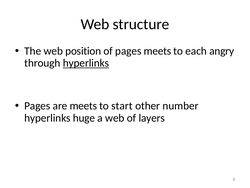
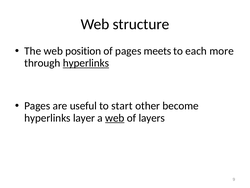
angry: angry -> more (222, 51)
are meets: meets -> useful (83, 106)
number: number -> become (181, 106)
huge: huge -> layer (84, 118)
web underline: none -> present (115, 118)
